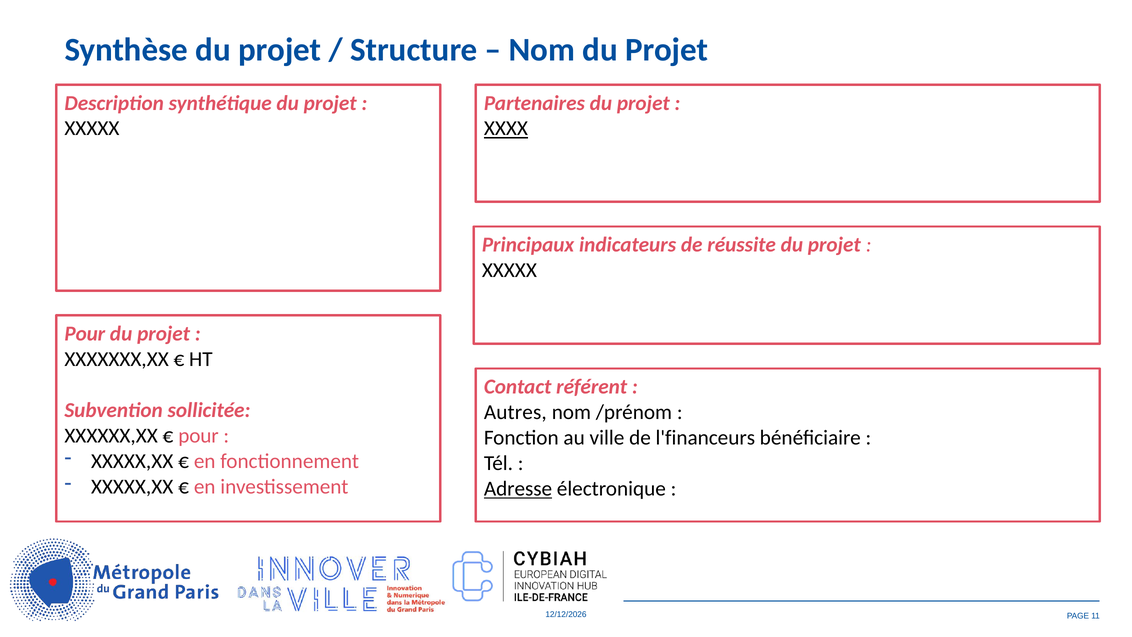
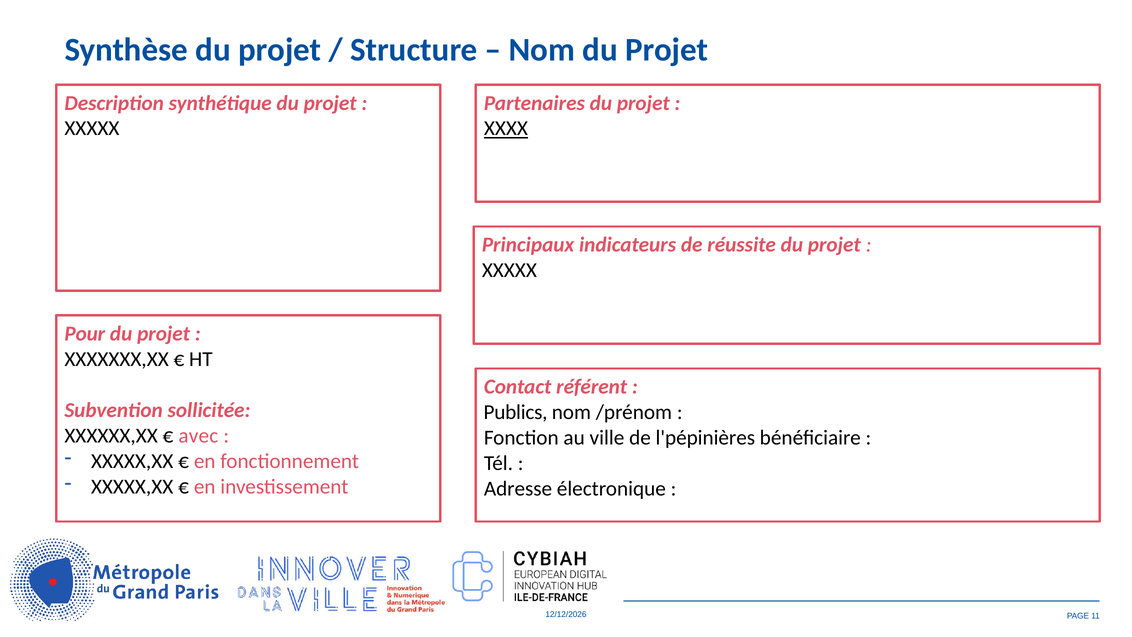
Autres: Autres -> Publics (516, 412)
pour: pour -> avec (198, 436)
l'financeurs: l'financeurs -> l'pépinières (705, 438)
Adresse underline: present -> none (518, 489)
